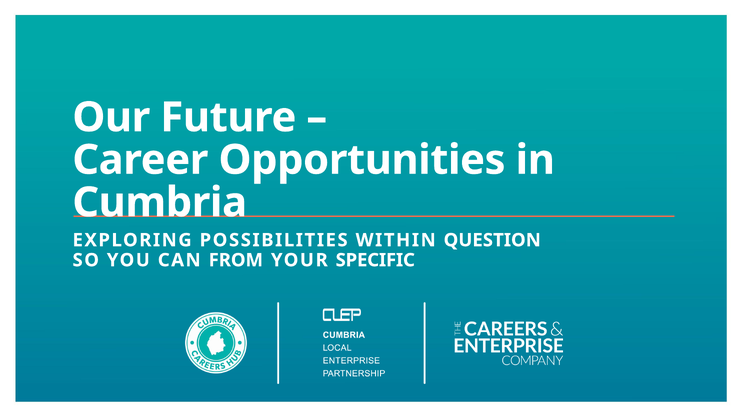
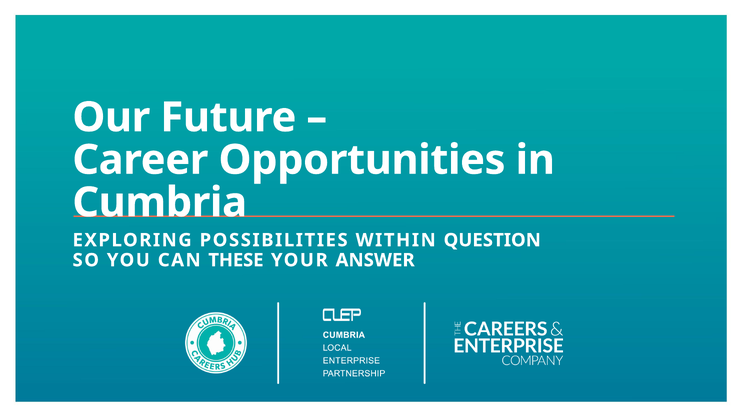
FROM: FROM -> THESE (236, 260)
SPECIFIC: SPECIFIC -> ANSWER (375, 260)
